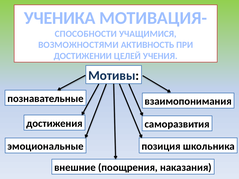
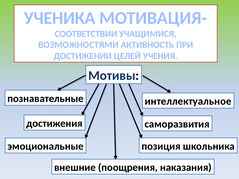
СПОСОБНОСТИ: СПОСОБНОСТИ -> СООТВЕТСТВИИ (86, 34)
взаимопонимания: взаимопонимания -> интеллектуальное (188, 101)
